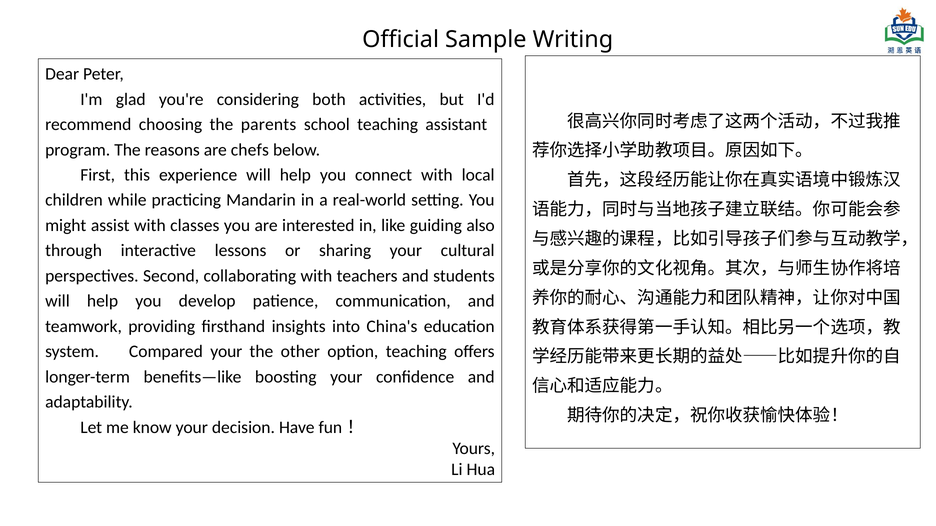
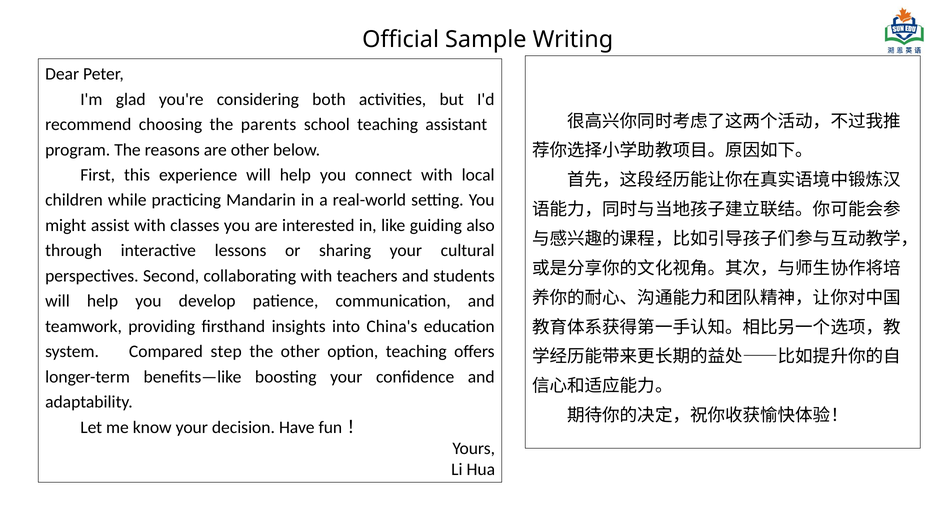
are chefs: chefs -> other (250, 150)
Compared your: your -> step (226, 352)
